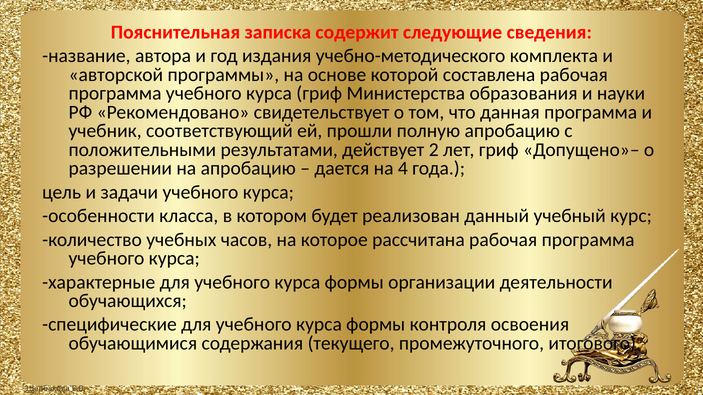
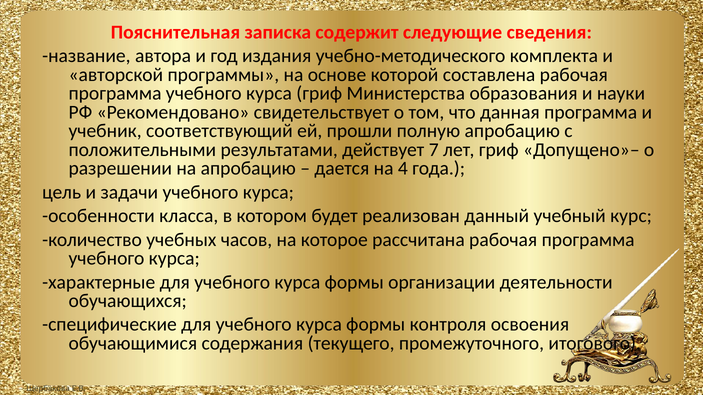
2: 2 -> 7 (434, 150)
